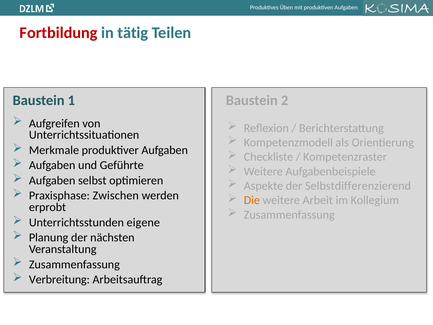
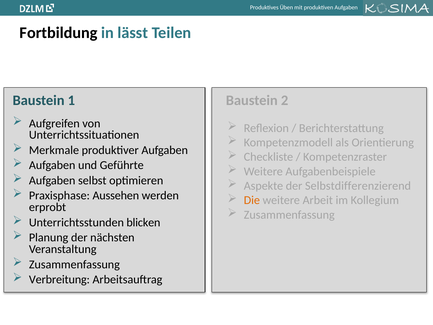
Fortbildung colour: red -> black (59, 33)
tätig: tätig -> lässt (133, 33)
Zwischen: Zwischen -> Aussehen (116, 196)
eigene: eigene -> blicken (143, 222)
